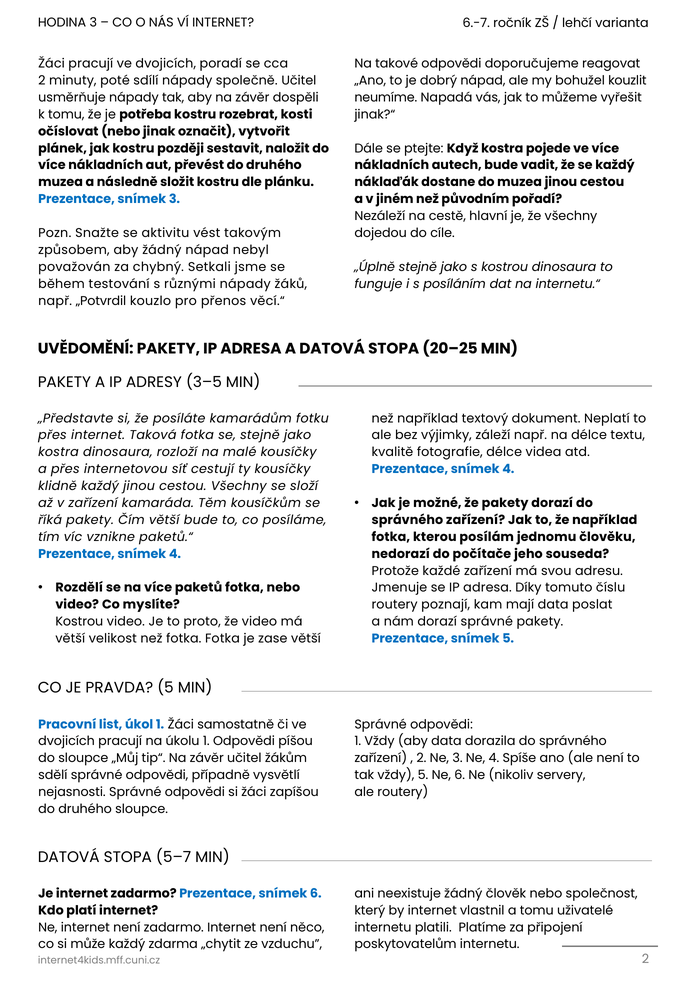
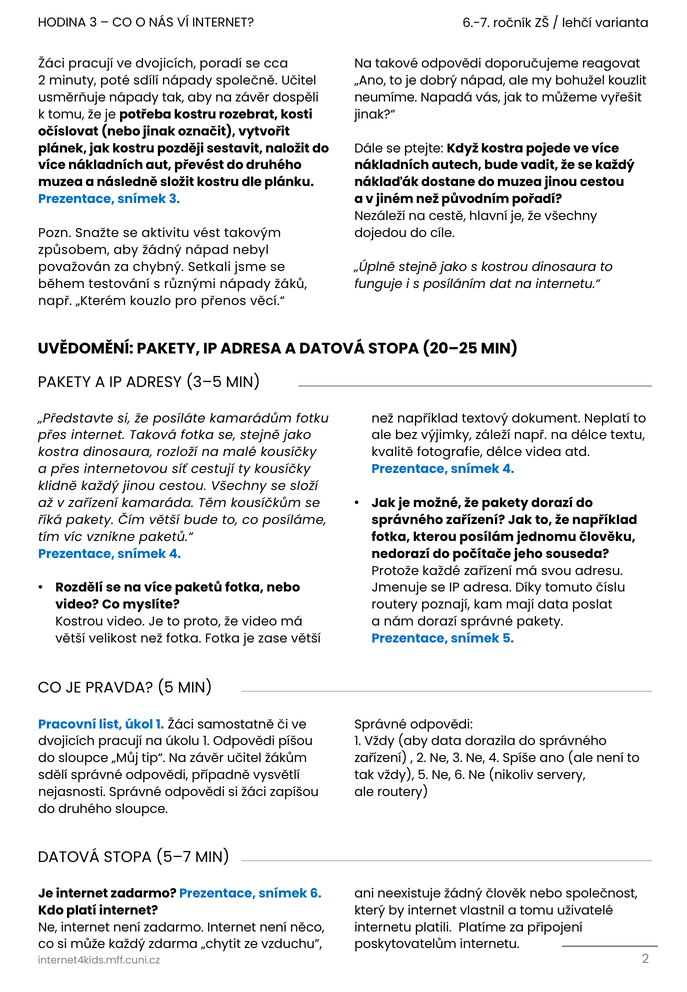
„Potvrdil: „Potvrdil -> „Kterém (101, 301)
